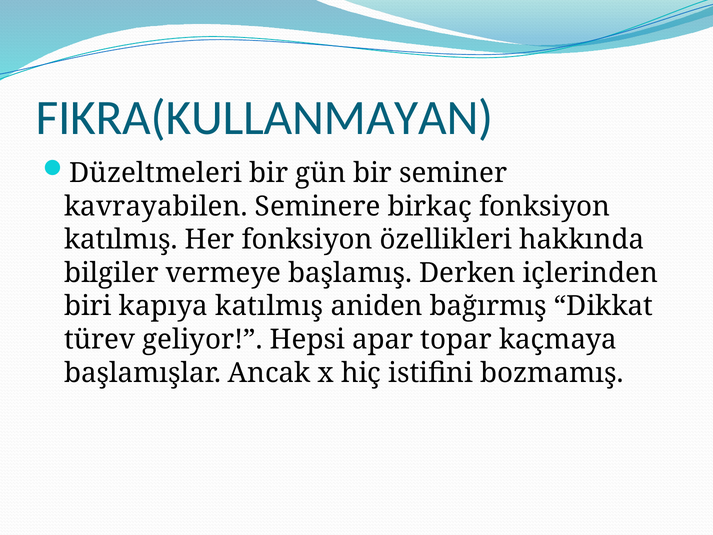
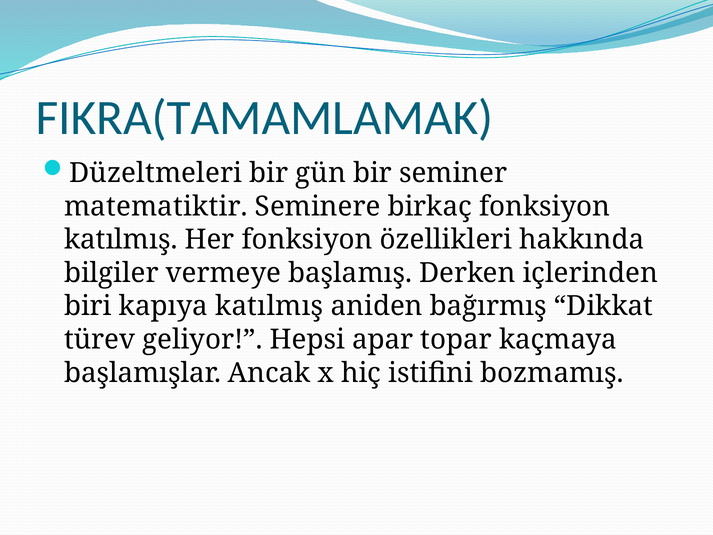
FIKRA(KULLANMAYAN: FIKRA(KULLANMAYAN -> FIKRA(TAMAMLAMAK (264, 118)
kavrayabilen: kavrayabilen -> matematiktir (156, 206)
